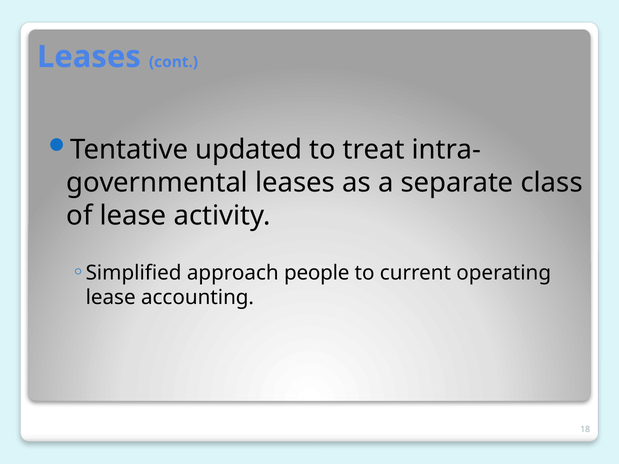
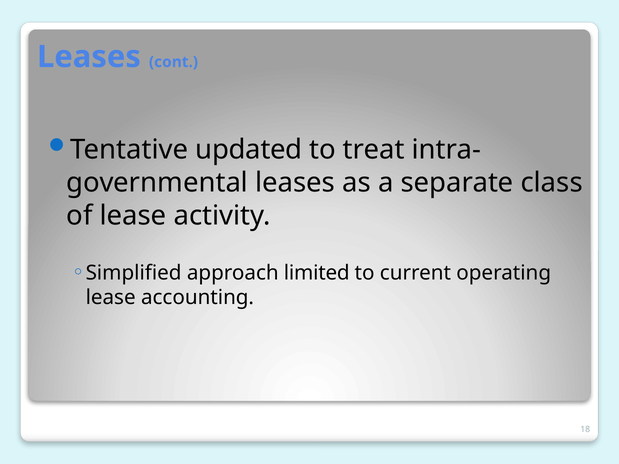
people: people -> limited (317, 273)
